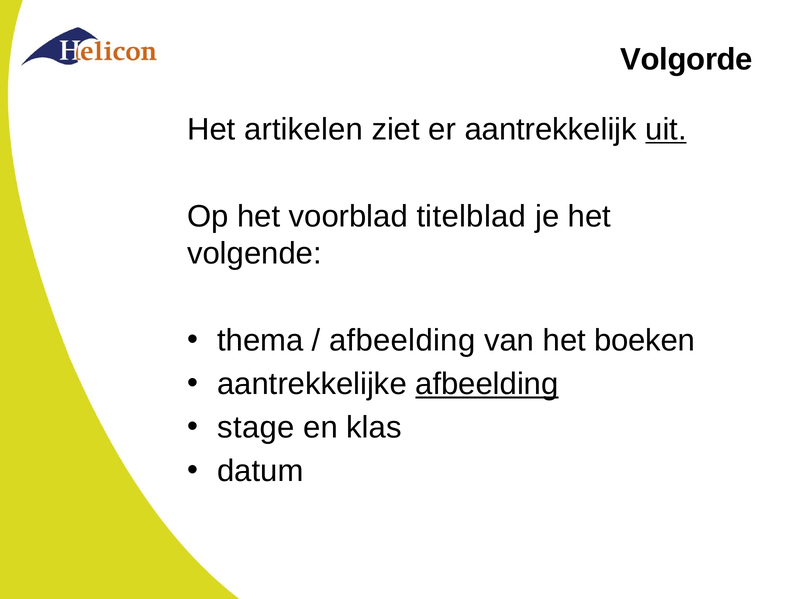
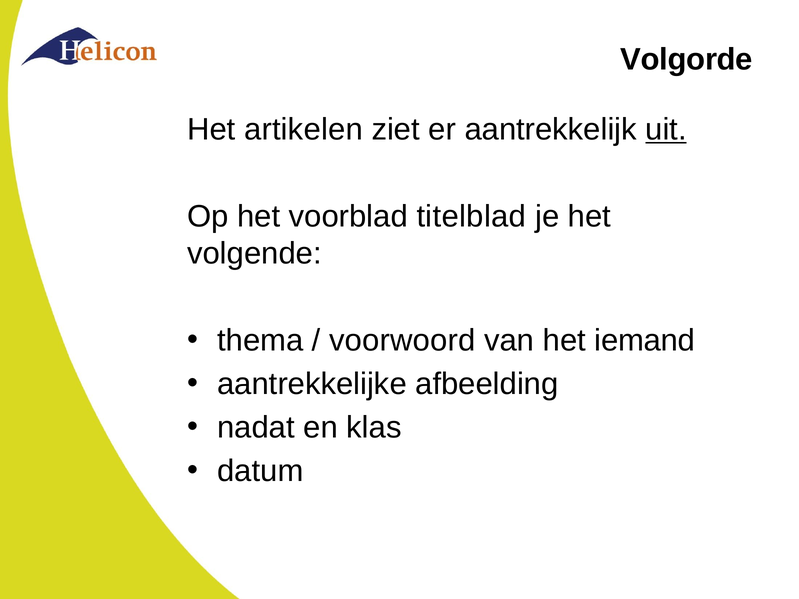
afbeelding: afbeelding -> voorwoord (402, 341)
boeken: boeken -> iemand (645, 341)
afbeelding underline: present -> none (487, 384)
stage: stage -> nadat (256, 428)
